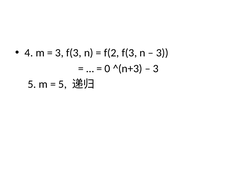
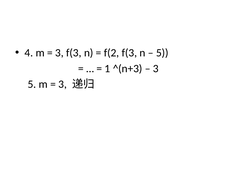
3: 3 -> 5 (162, 53)
0: 0 -> 1 (107, 69)
5: 5 -> 3 (63, 84)
